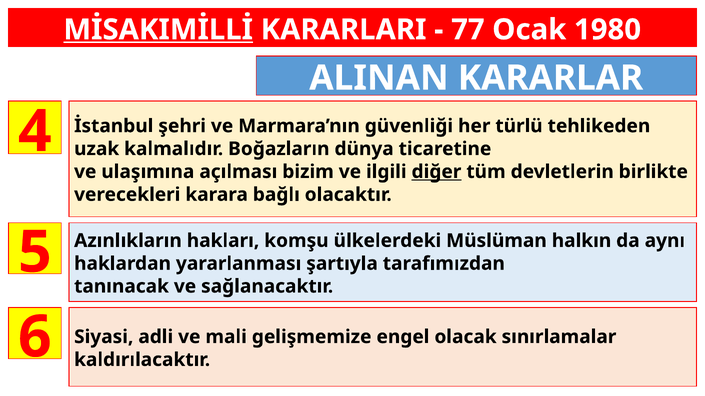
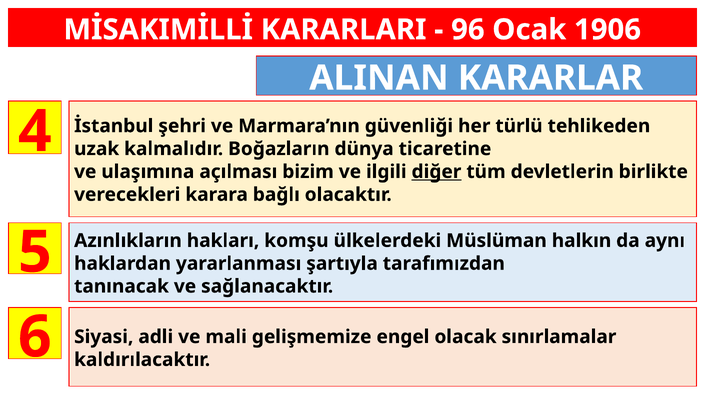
MİSAKIMİLLİ underline: present -> none (158, 30)
77: 77 -> 96 (468, 30)
1980: 1980 -> 1906 (607, 30)
